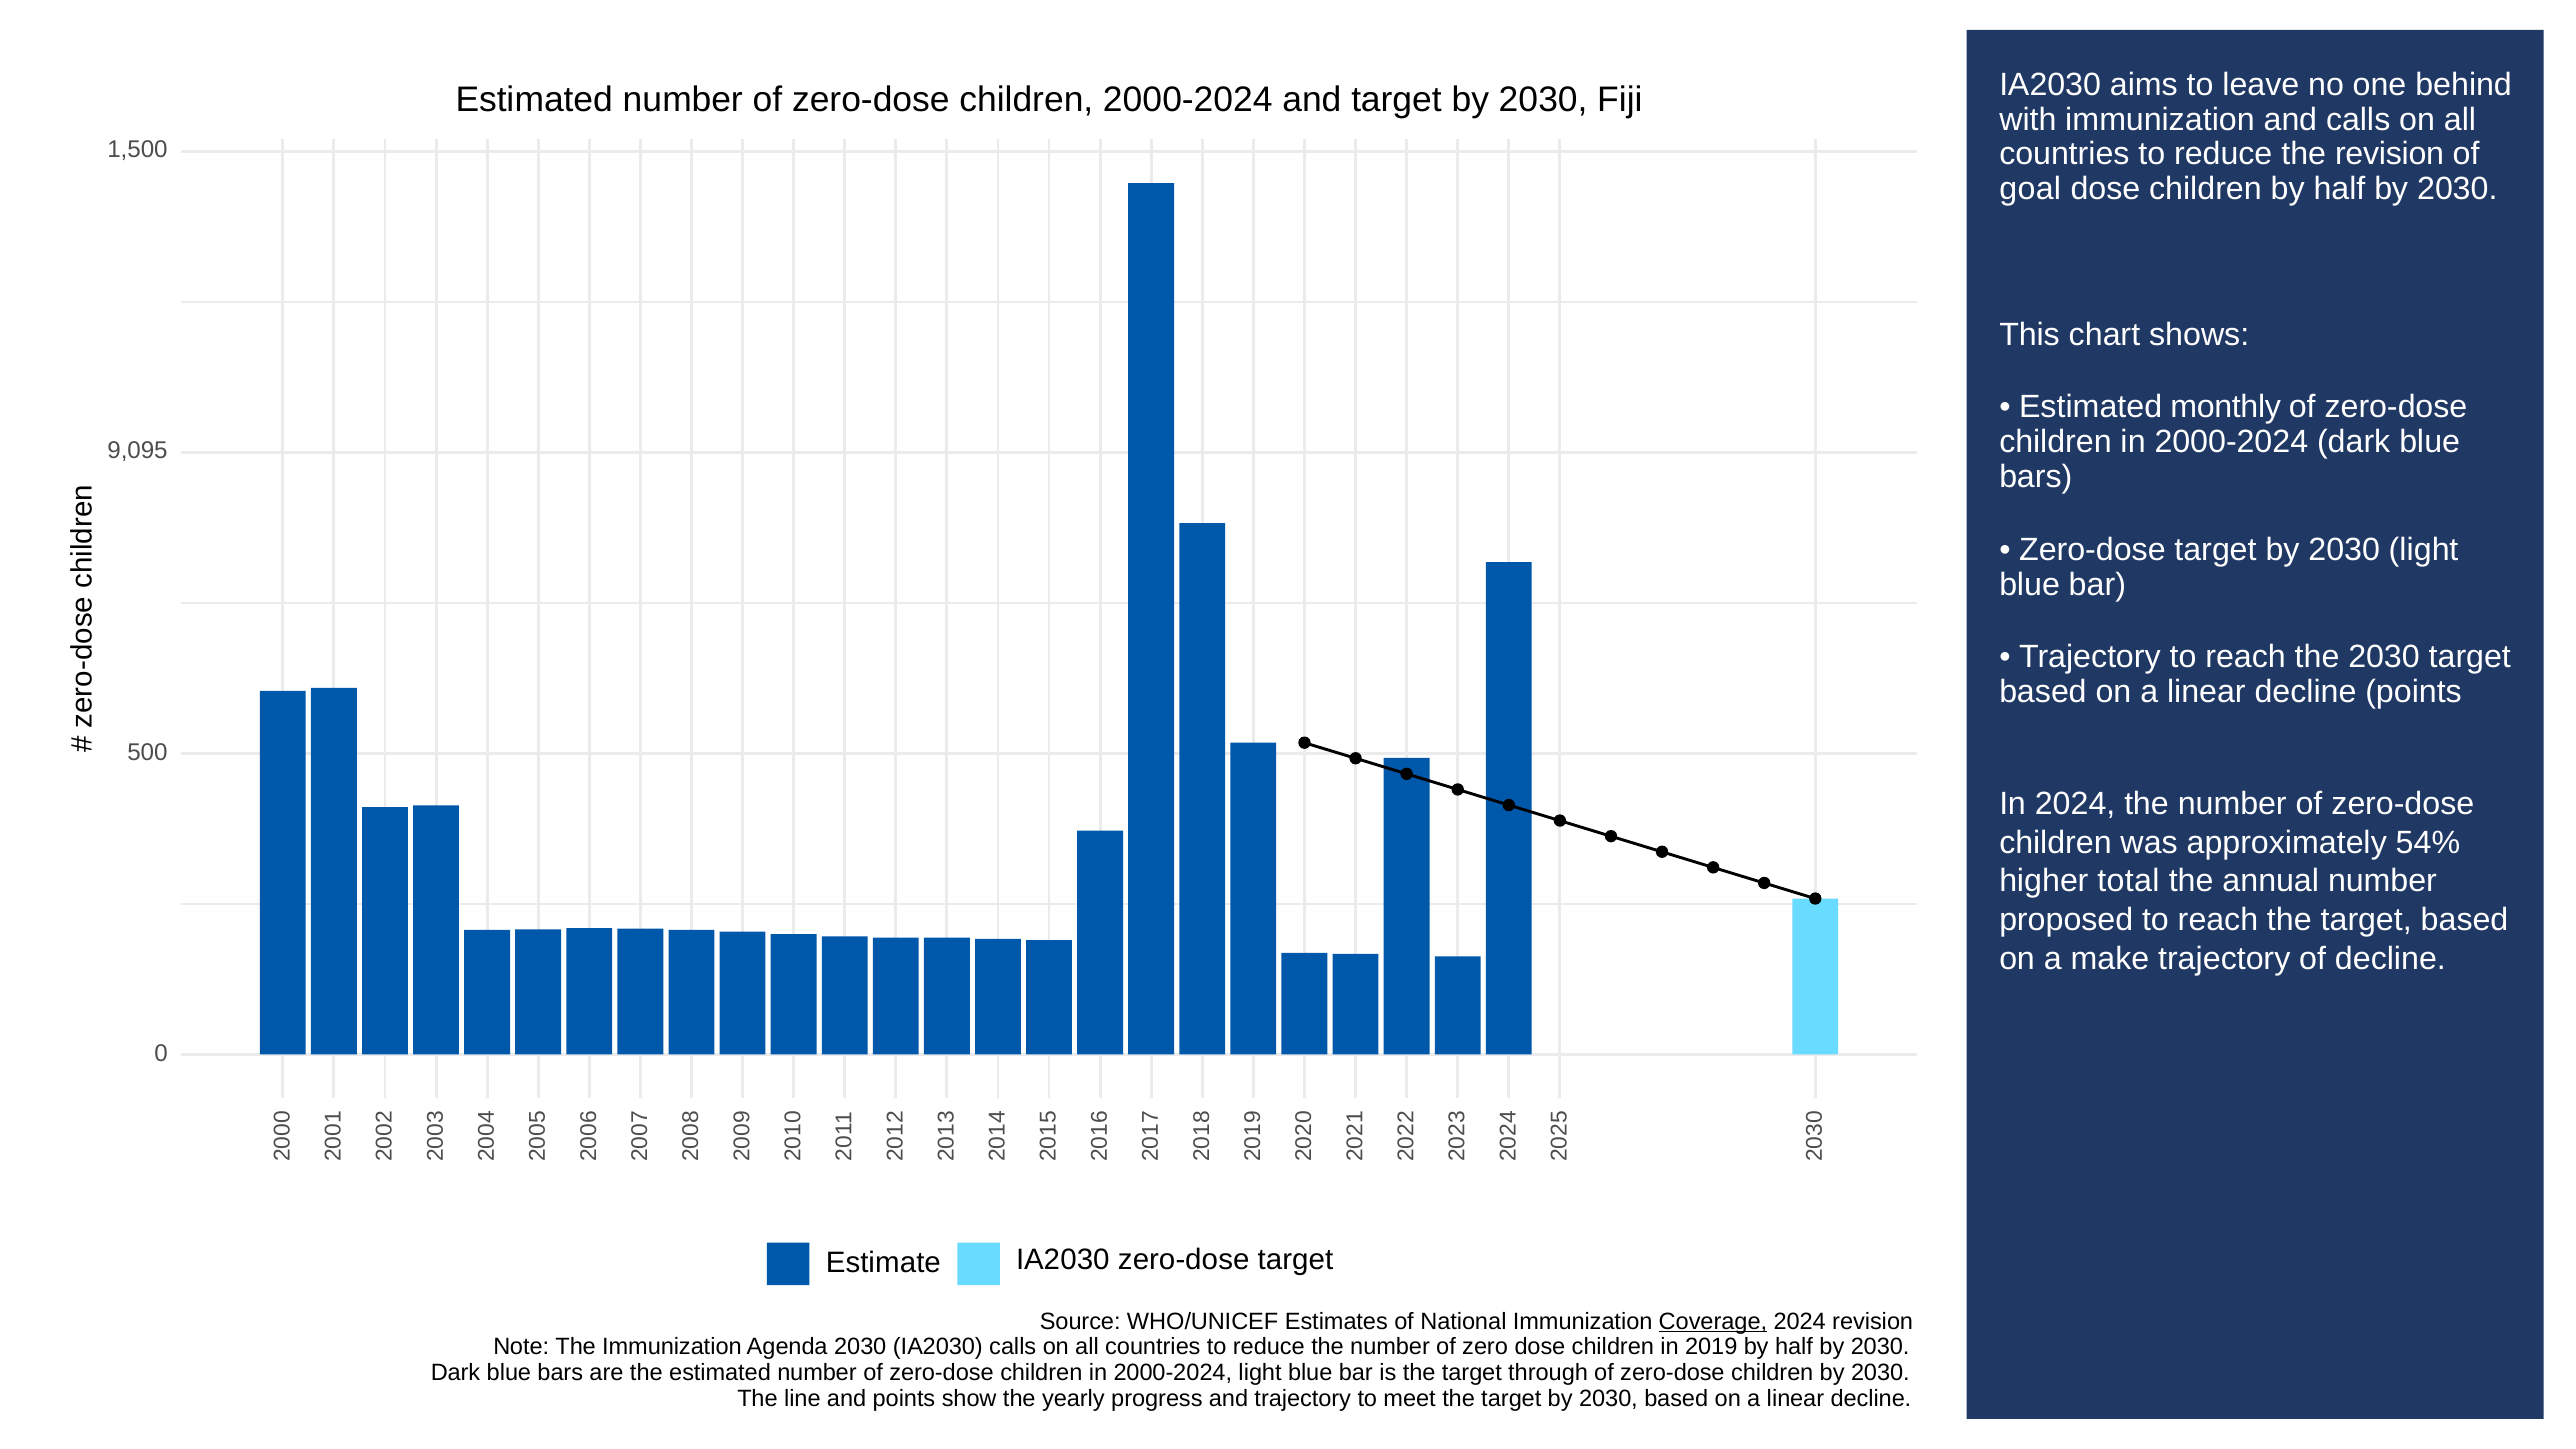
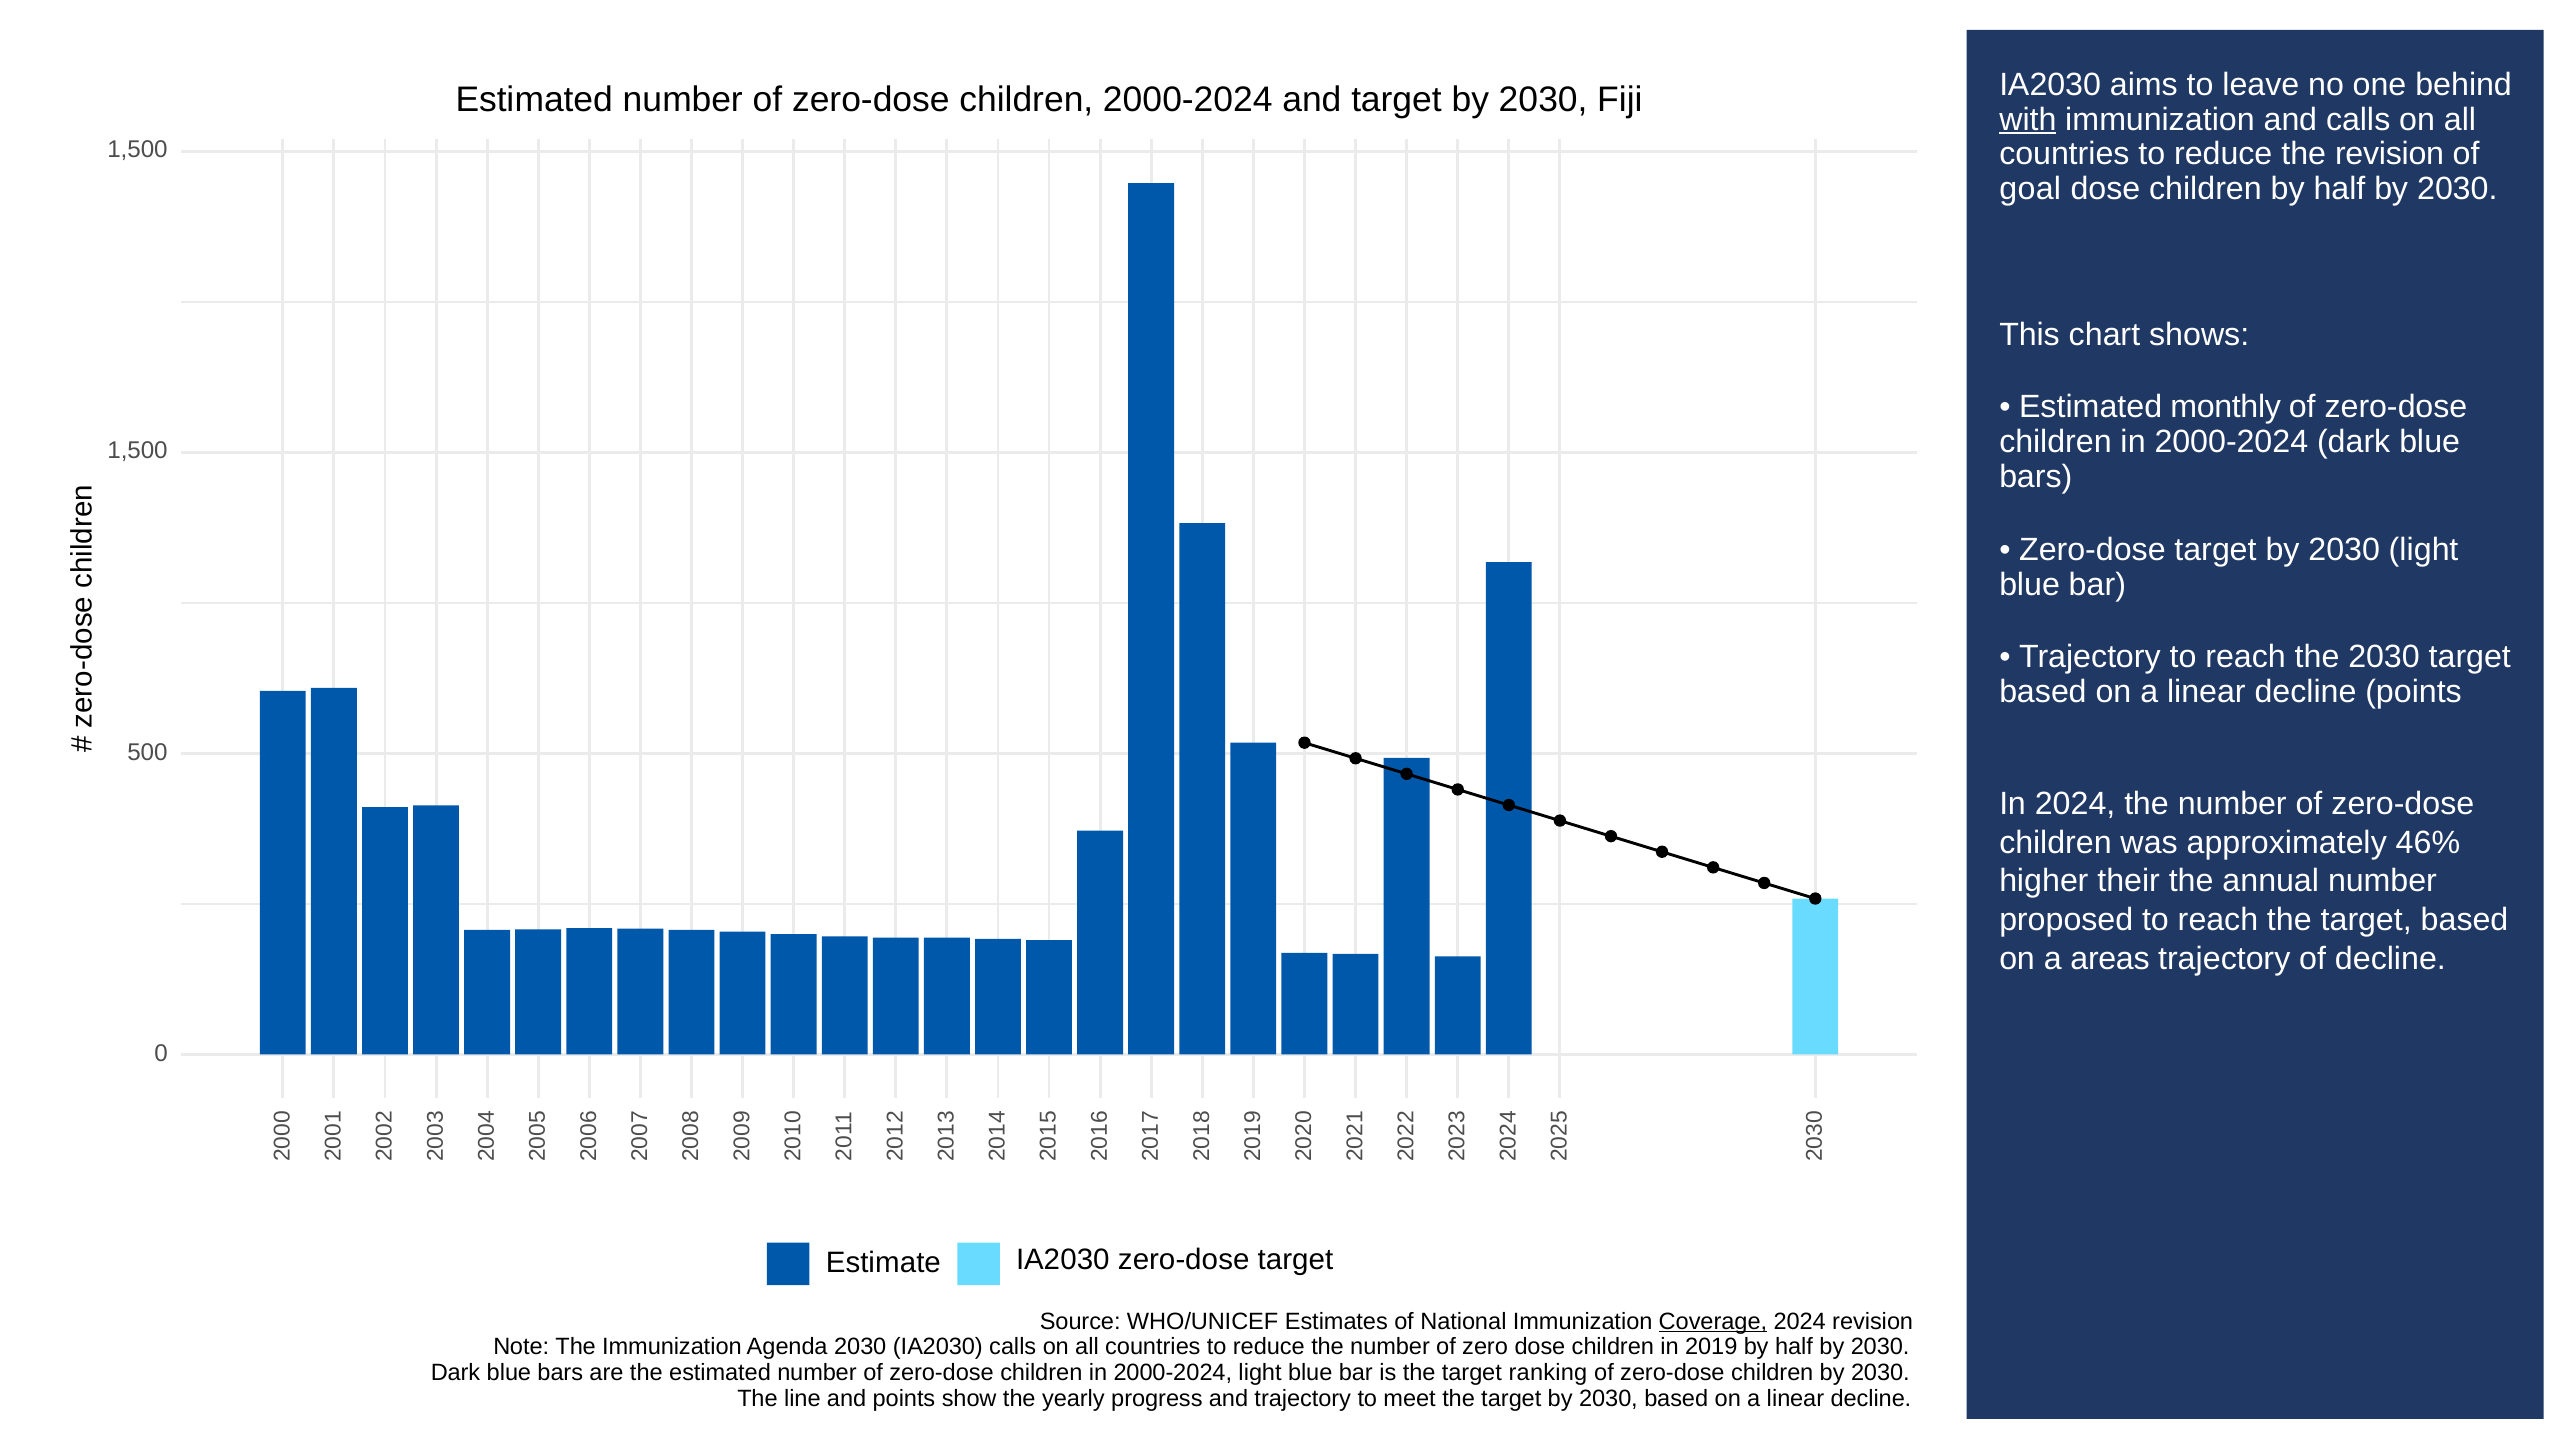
with underline: none -> present (2028, 119)
9,095: 9,095 -> 1,500 (138, 450)
54%: 54% -> 46% (2428, 842)
total: total -> their (2129, 881)
make: make -> areas (2110, 958)
through: through -> ranking (1548, 1373)
